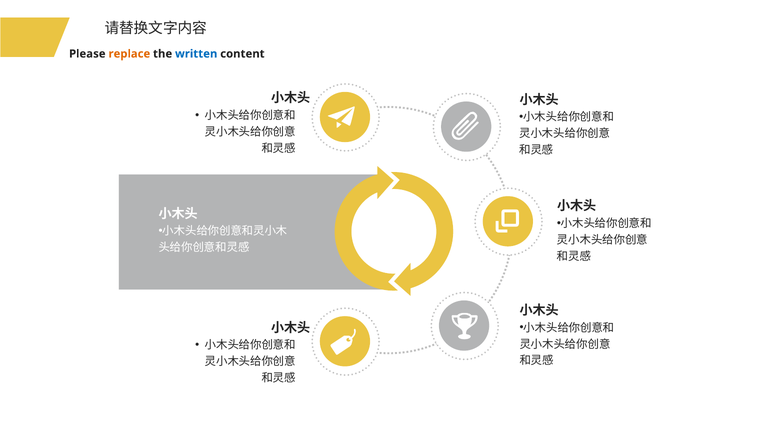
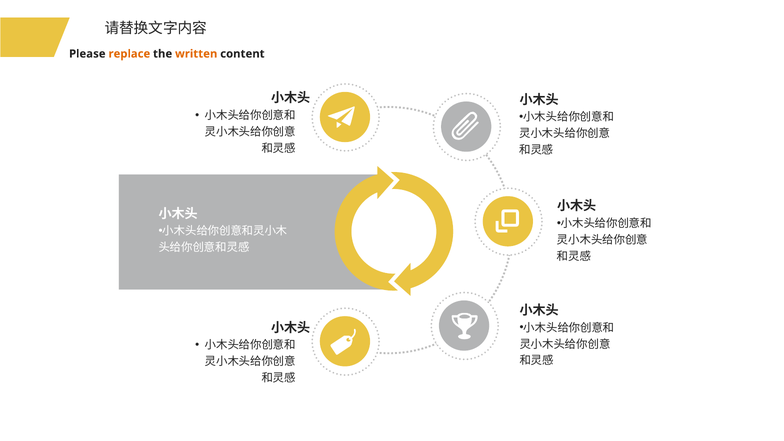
written colour: blue -> orange (196, 54)
